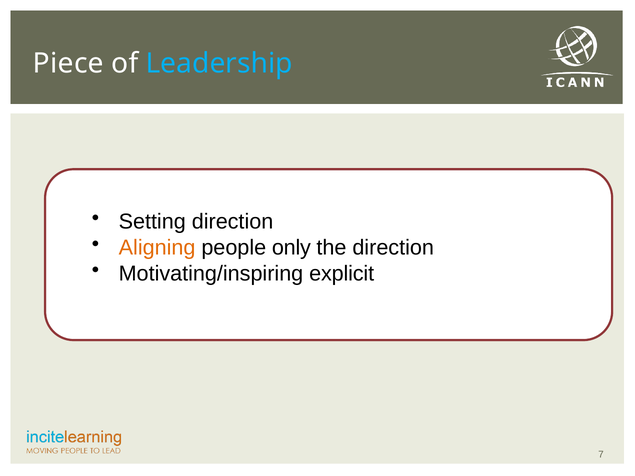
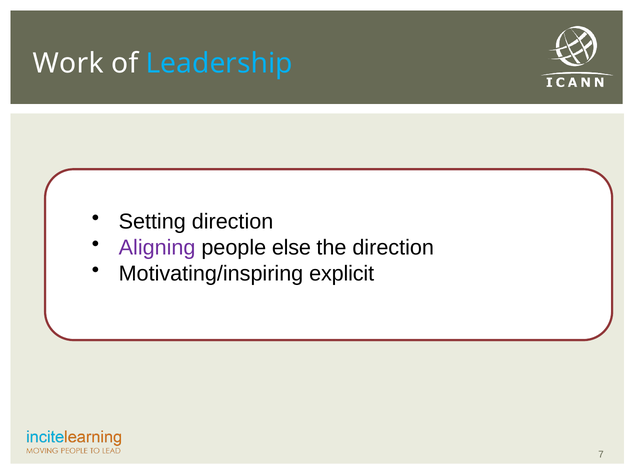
Piece: Piece -> Work (68, 63)
Aligning colour: orange -> purple (157, 248)
only: only -> else (291, 248)
